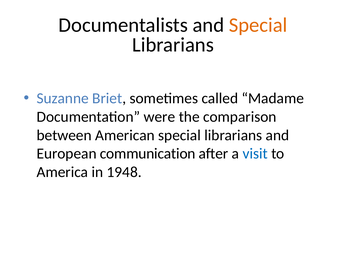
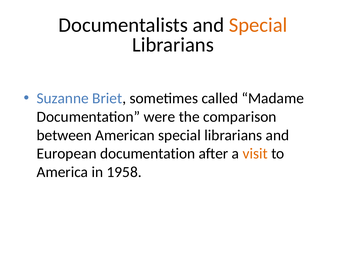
European communication: communication -> documentation (148, 154)
visit colour: blue -> orange (255, 154)
1948: 1948 -> 1958 (124, 172)
